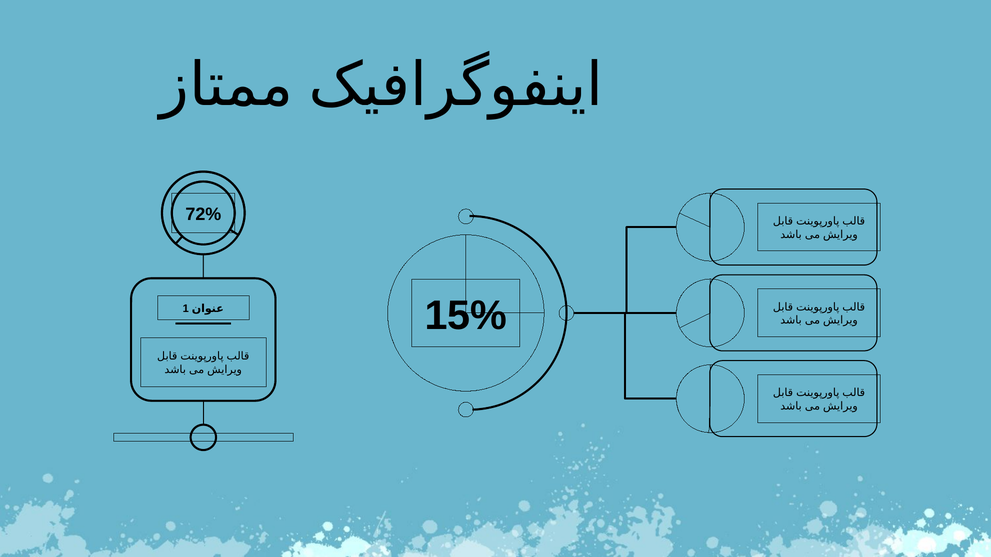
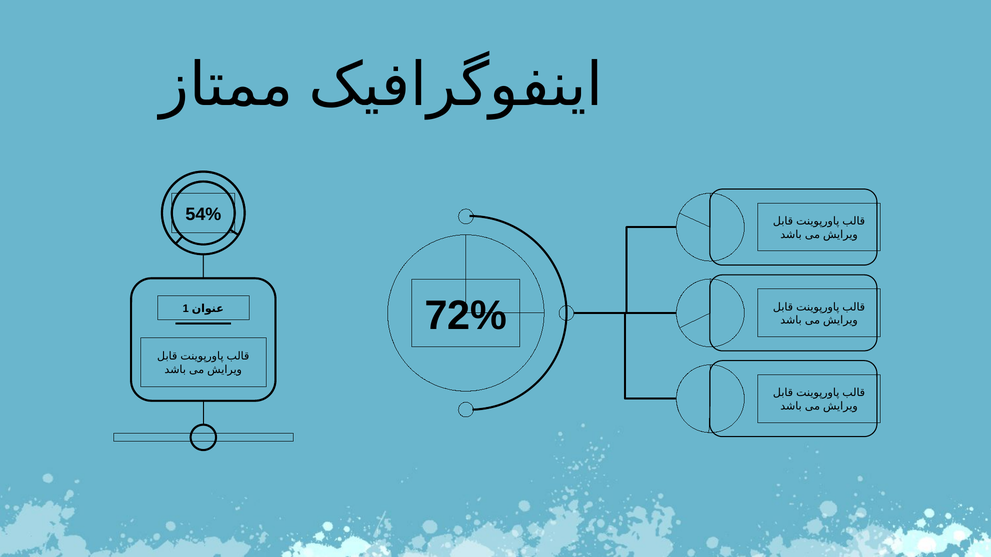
72%: 72% -> 54% (203, 214)
15%: 15% -> 72% (466, 316)
